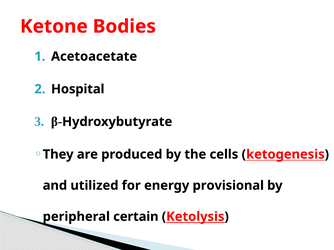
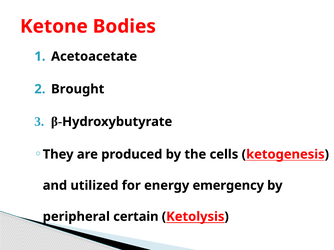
Hospital: Hospital -> Brought (78, 89)
provisional: provisional -> emergency (228, 186)
